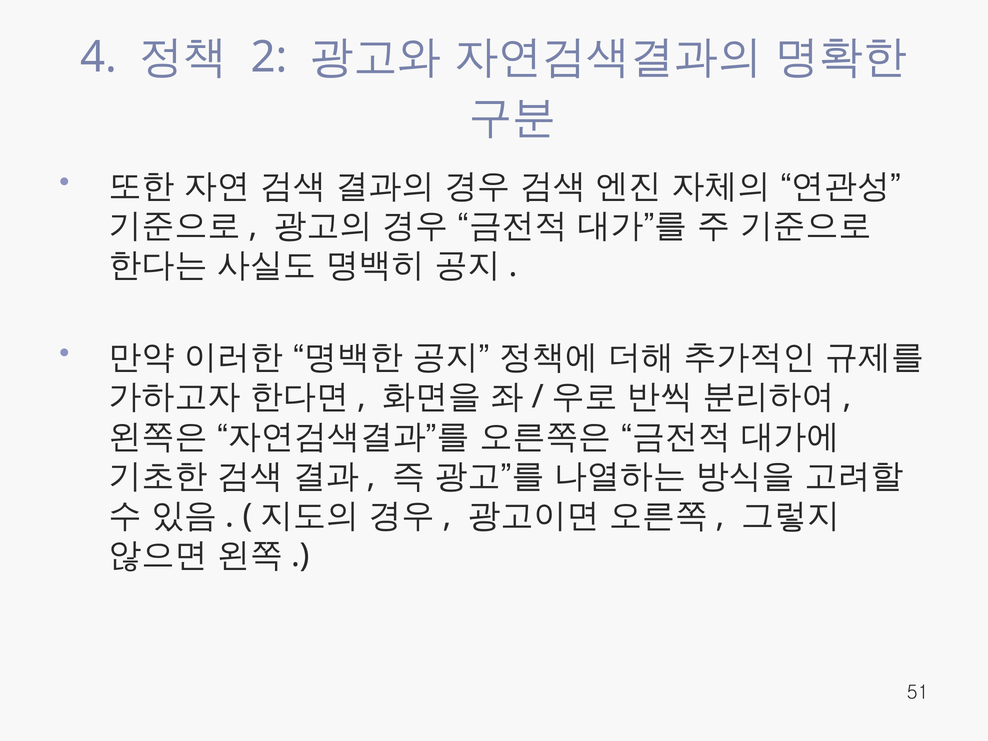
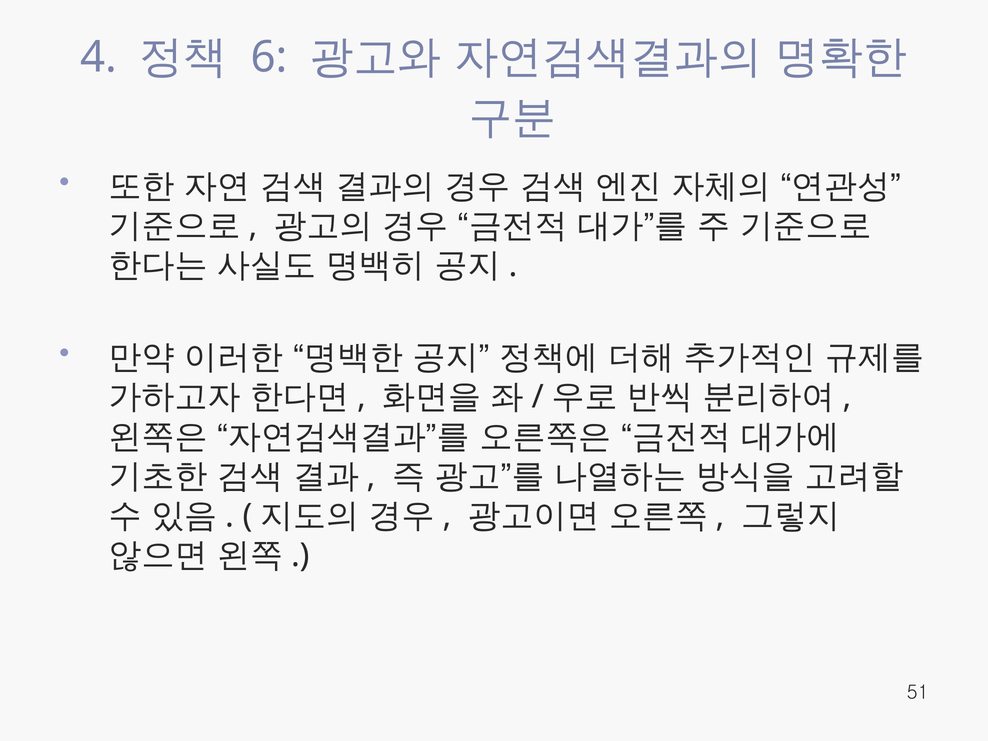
2: 2 -> 6 (269, 57)
